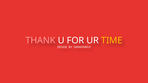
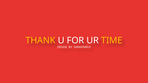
THANK colour: pink -> yellow (40, 41)
